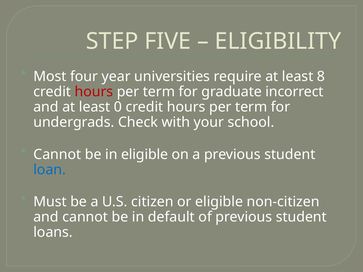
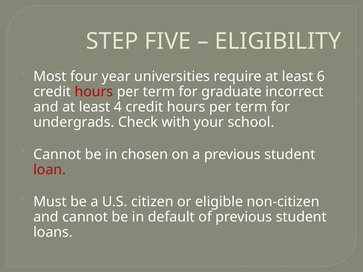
8: 8 -> 6 (321, 77)
0: 0 -> 4 (118, 107)
in eligible: eligible -> chosen (145, 155)
loan colour: blue -> red (50, 170)
